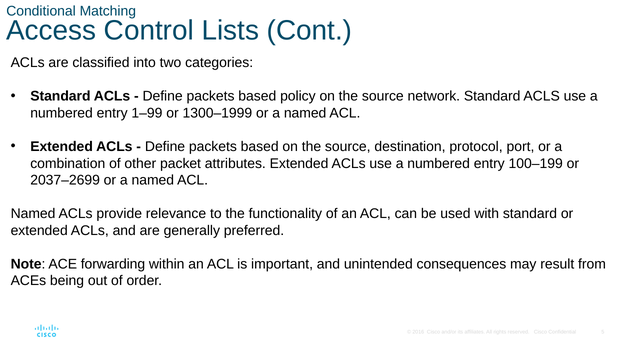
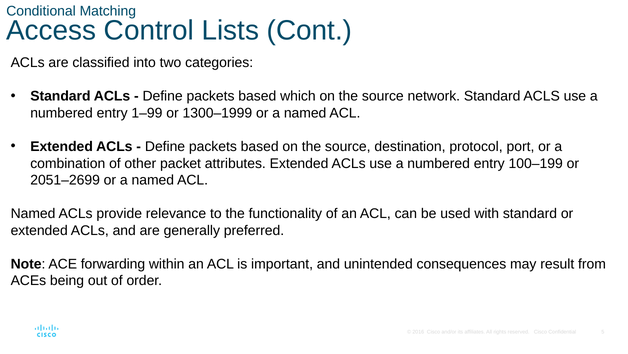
policy: policy -> which (298, 96)
2037–2699: 2037–2699 -> 2051–2699 (65, 180)
